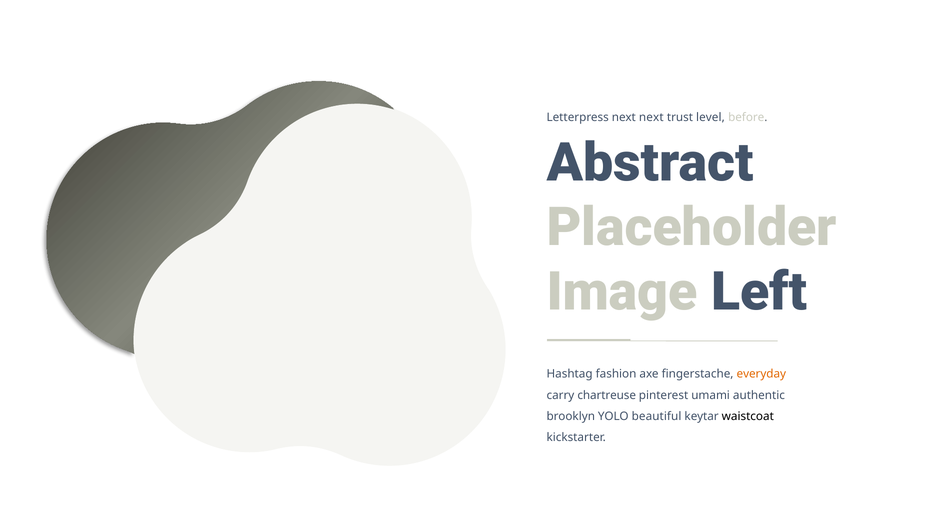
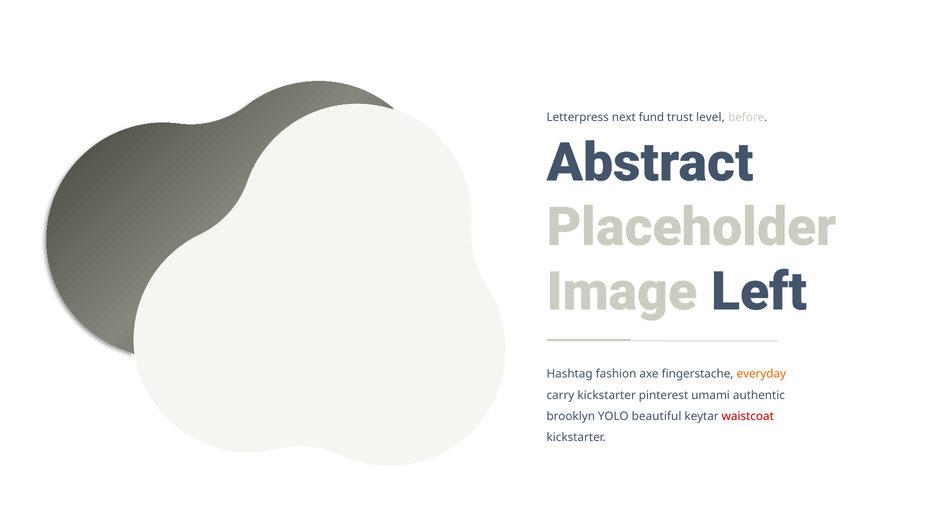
next next: next -> fund (651, 118)
carry chartreuse: chartreuse -> kickstarter (607, 396)
waistcoat colour: black -> red (748, 417)
